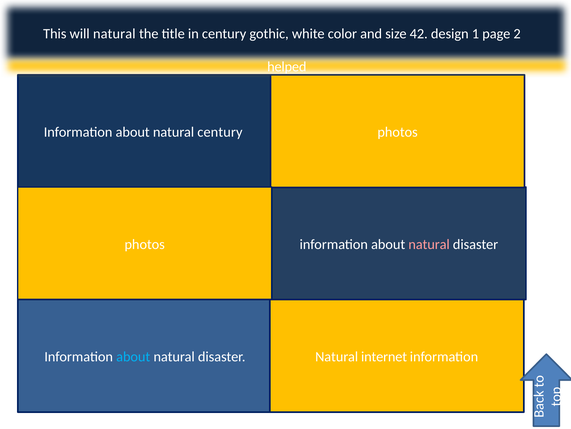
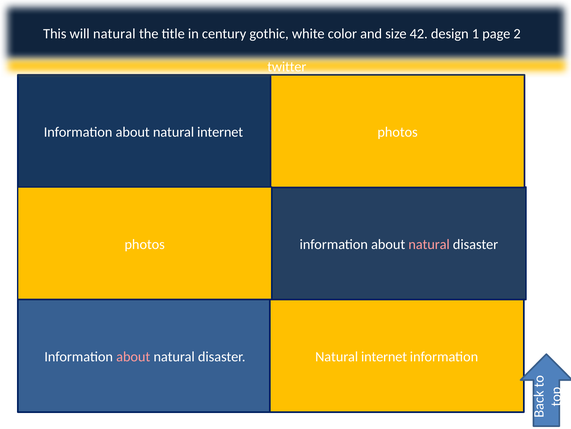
helped: helped -> twitter (287, 67)
about natural century: century -> internet (220, 132)
about colour: light blue -> pink (133, 356)
